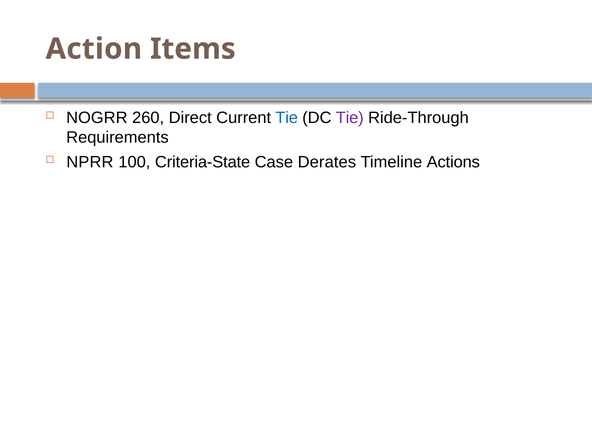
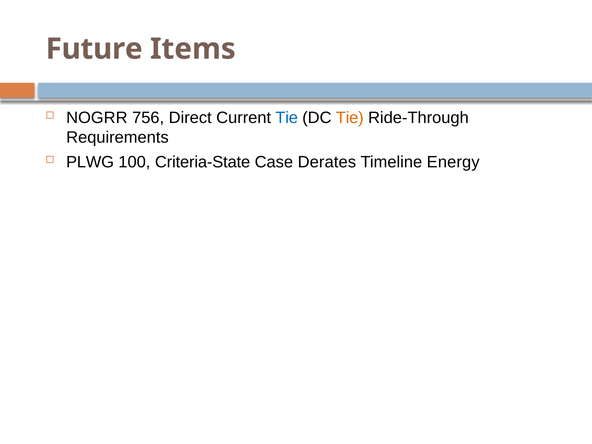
Action: Action -> Future (94, 49)
260: 260 -> 756 (148, 118)
Tie colour: purple -> orange (350, 118)
NPRR: NPRR -> PLWG (90, 162)
Actions: Actions -> Energy (453, 162)
